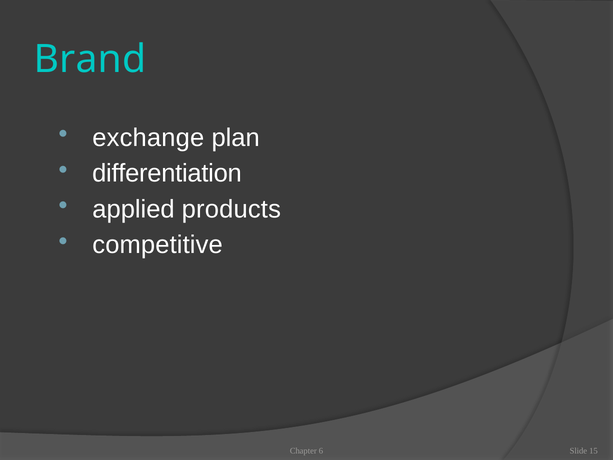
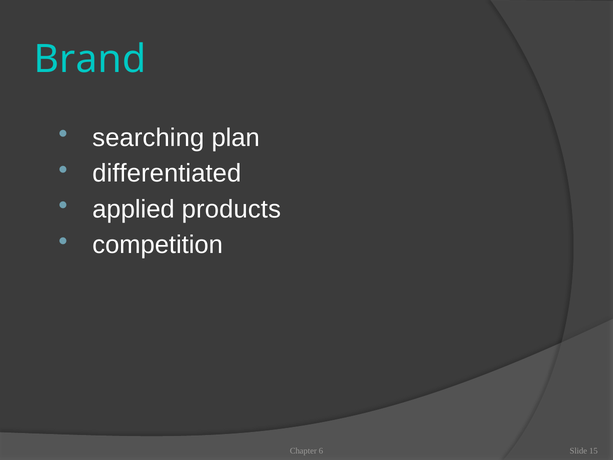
exchange: exchange -> searching (148, 138)
differentiation: differentiation -> differentiated (167, 173)
competitive: competitive -> competition (158, 245)
